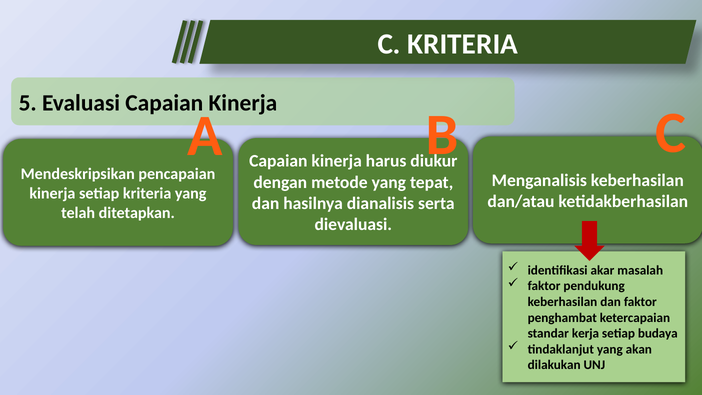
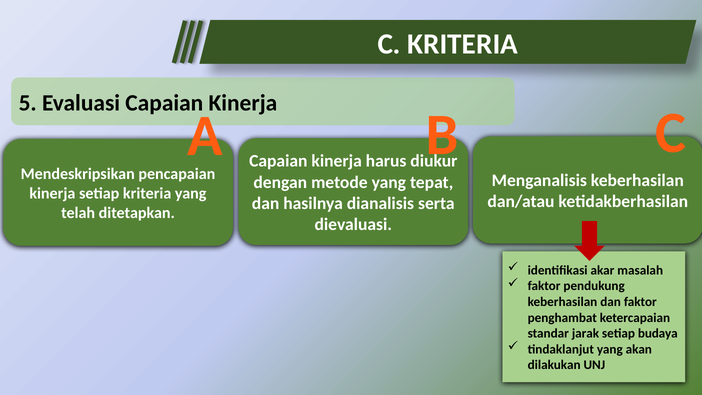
kerja: kerja -> jarak (586, 333)
